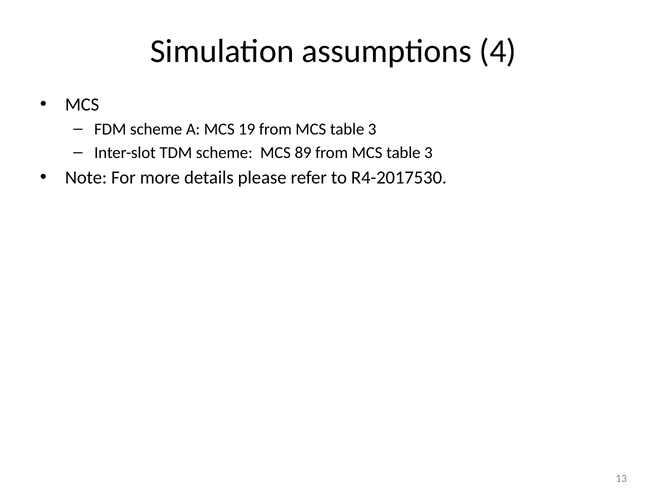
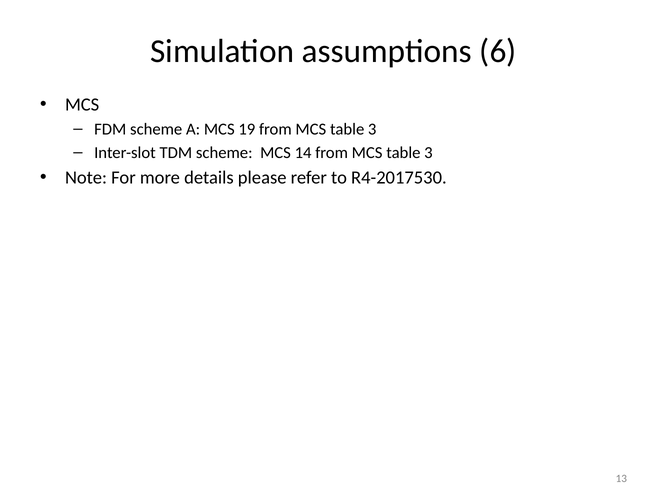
4: 4 -> 6 (498, 51)
89: 89 -> 14 (303, 152)
